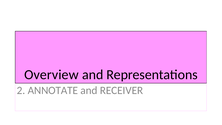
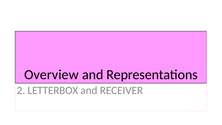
ANNOTATE: ANNOTATE -> LETTERBOX (53, 90)
